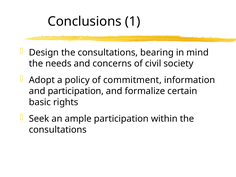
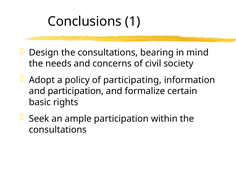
commitment: commitment -> participating (132, 80)
